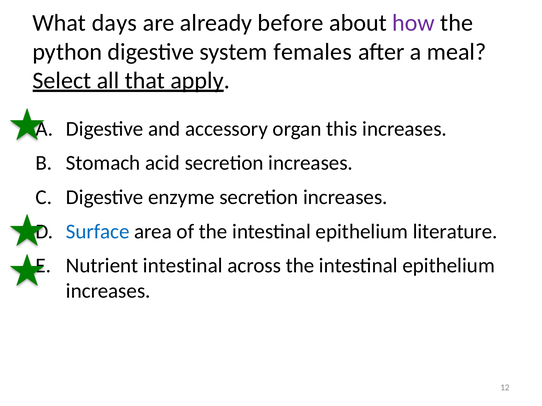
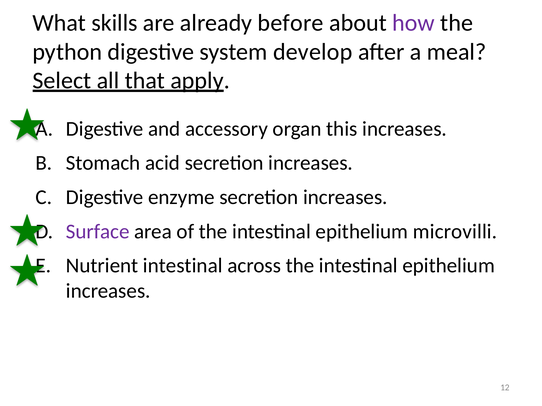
days: days -> skills (115, 23)
females: females -> develop (313, 52)
Surface colour: blue -> purple (98, 232)
literature: literature -> microvilli (455, 232)
